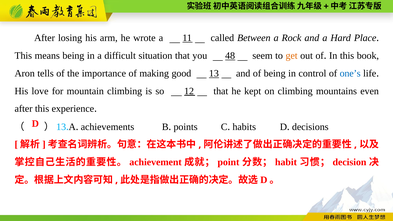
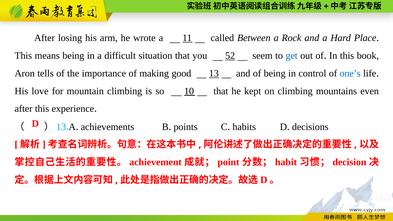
48: 48 -> 52 (230, 56)
get colour: orange -> blue (292, 56)
12: 12 -> 10 (189, 91)
